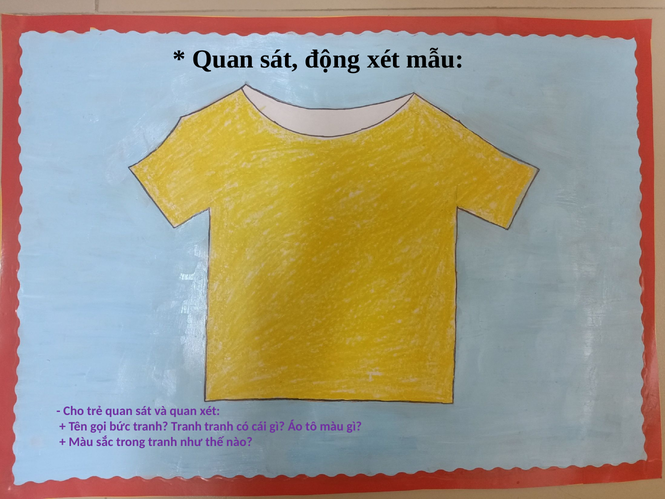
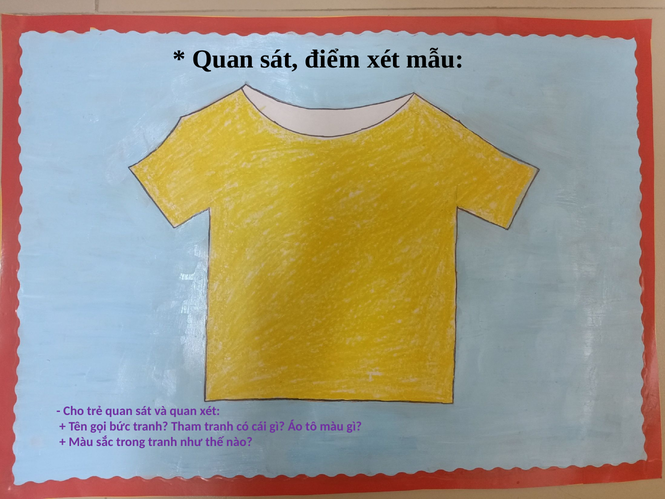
động: động -> điểm (333, 59)
bức tranh Tranh: Tranh -> Tham (186, 426)
